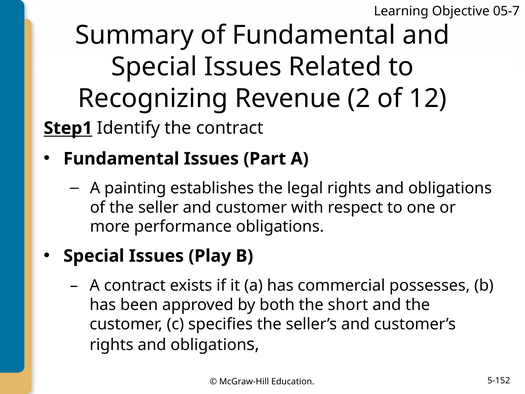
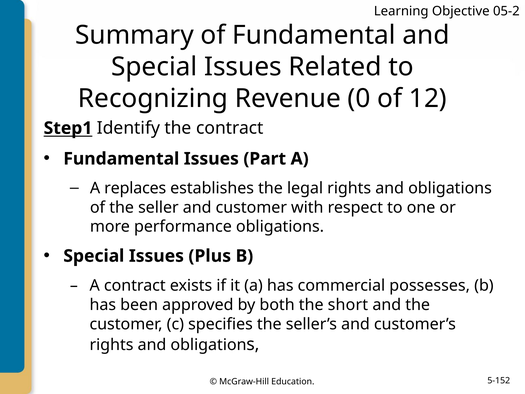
05-7: 05-7 -> 05-2 (506, 11)
2: 2 -> 0 (359, 98)
painting: painting -> replaces (135, 188)
Play: Play -> Plus (210, 256)
